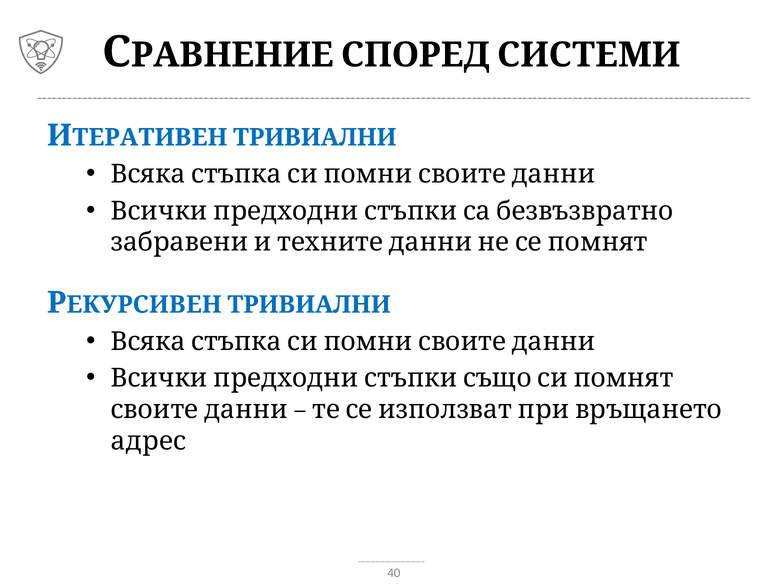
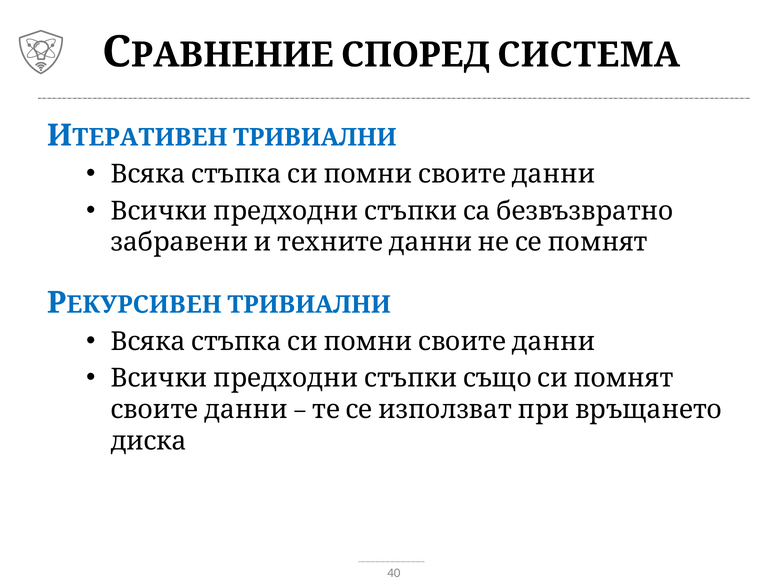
СИСТЕМИ: СИСТЕМИ -> СИСТЕМА (589, 55)
адрес: адрес -> диска (149, 440)
